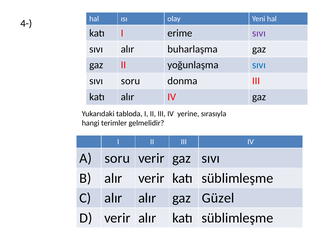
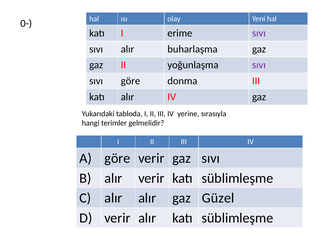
4-: 4- -> 0- (26, 23)
sıvı colour: blue -> purple (259, 65)
sıvı soru: soru -> göre (131, 81)
A soru: soru -> göre (117, 158)
